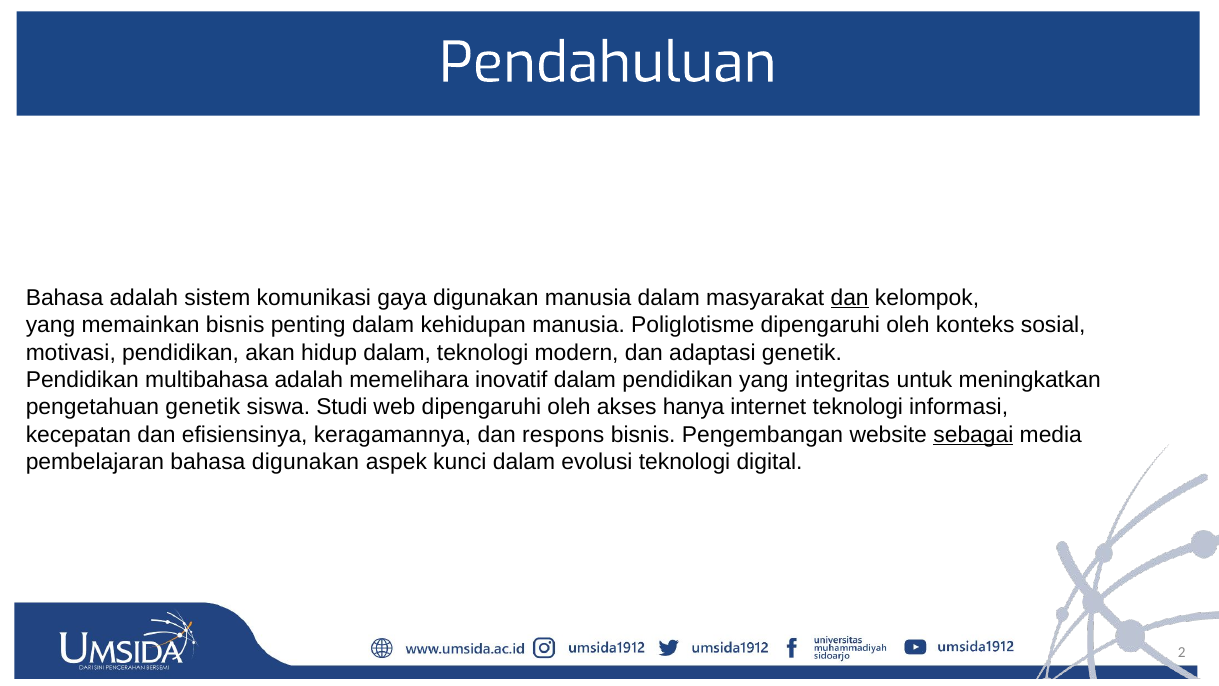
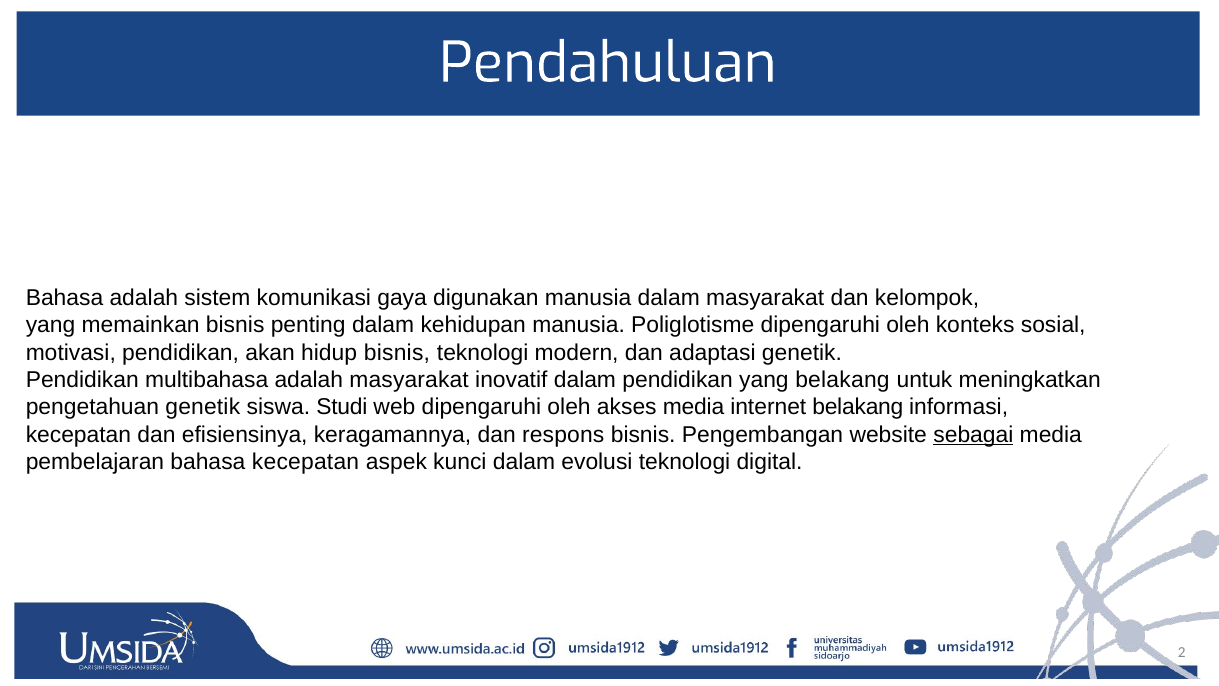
dan underline: present -> none (850, 298)
hidup dalam: dalam -> bisnis (397, 352)
adalah memelihara: memelihara -> masyarakat (409, 380)
yang integritas: integritas -> belakang (842, 380)
akses hanya: hanya -> media (694, 407)
internet teknologi: teknologi -> belakang (858, 407)
bahasa digunakan: digunakan -> kecepatan (306, 462)
